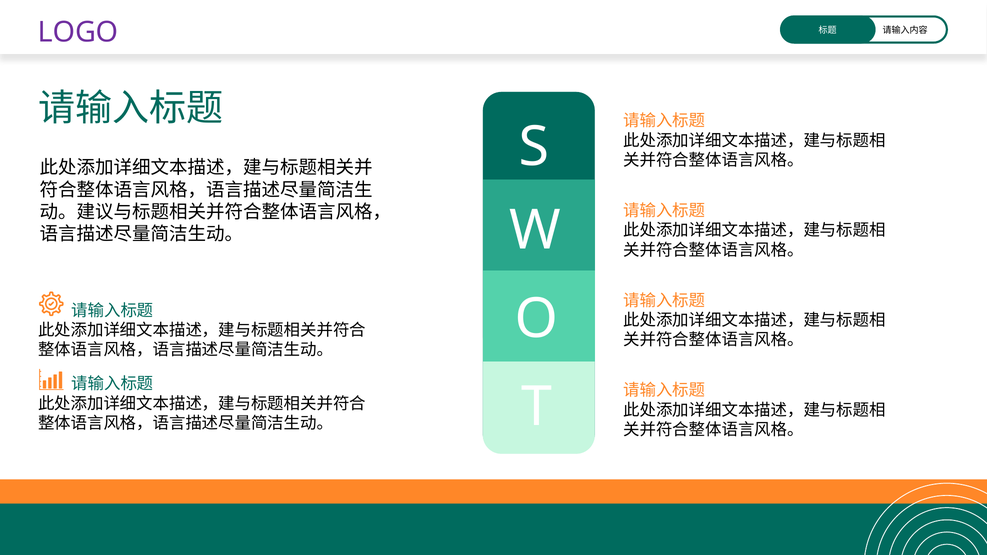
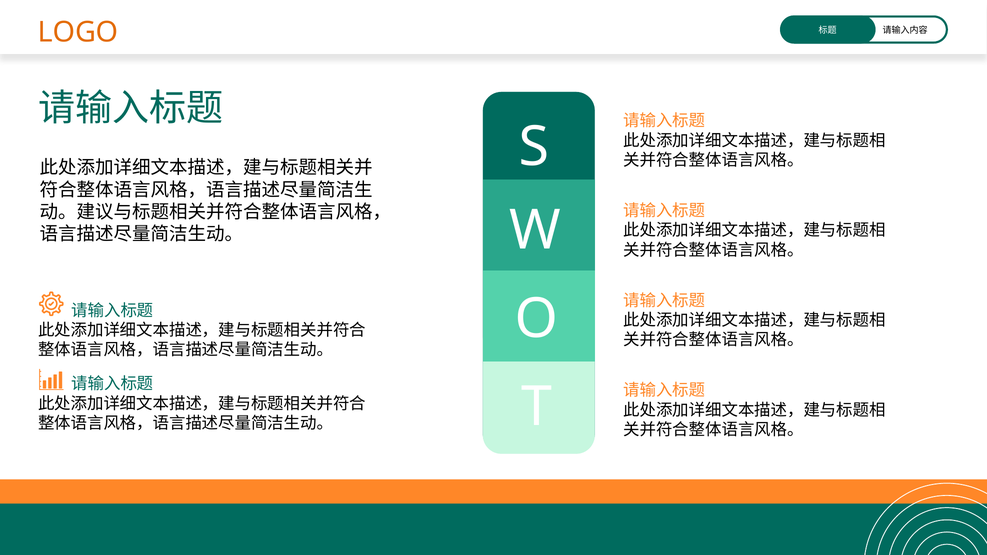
LOGO colour: purple -> orange (78, 32)
